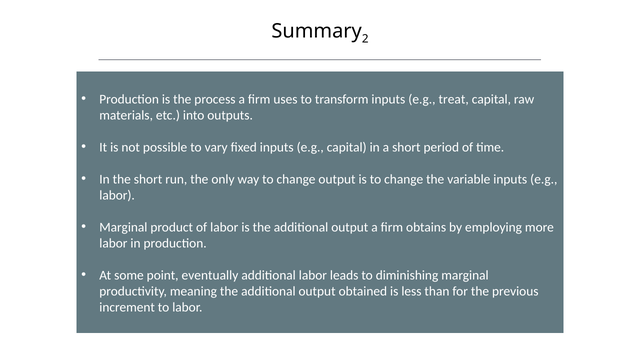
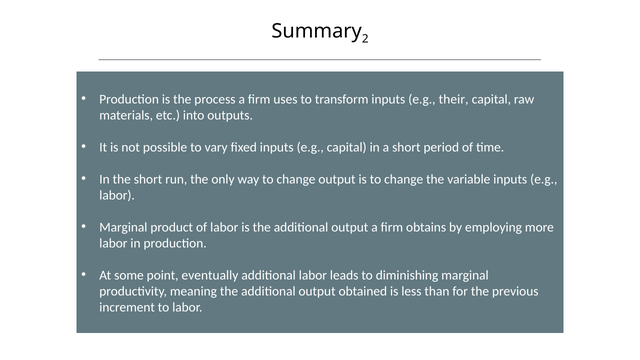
treat: treat -> their (454, 99)
